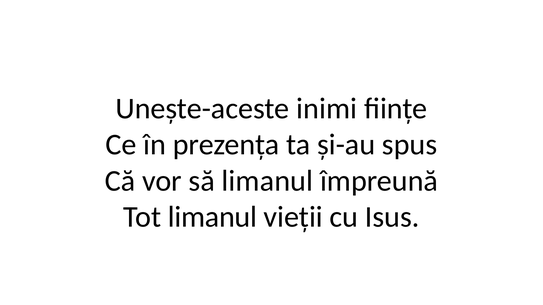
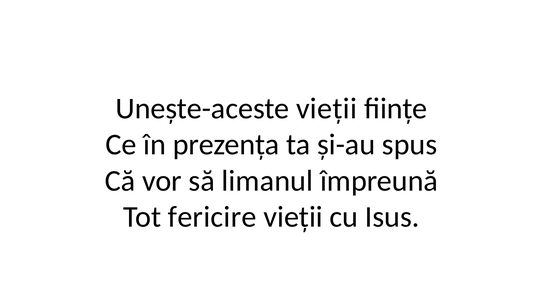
Unește-aceste inimi: inimi -> vieții (327, 109)
Tot limanul: limanul -> fericire (212, 217)
